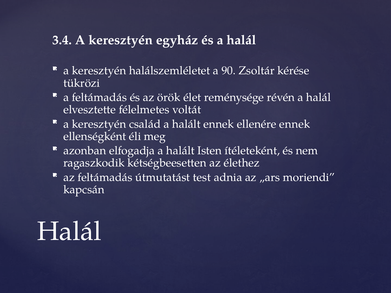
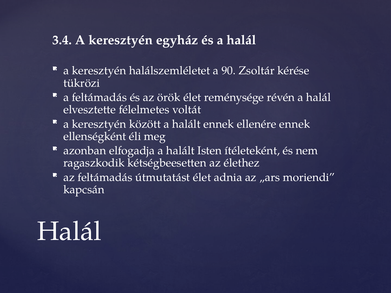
család: család -> között (145, 124)
útmutatást test: test -> élet (202, 177)
